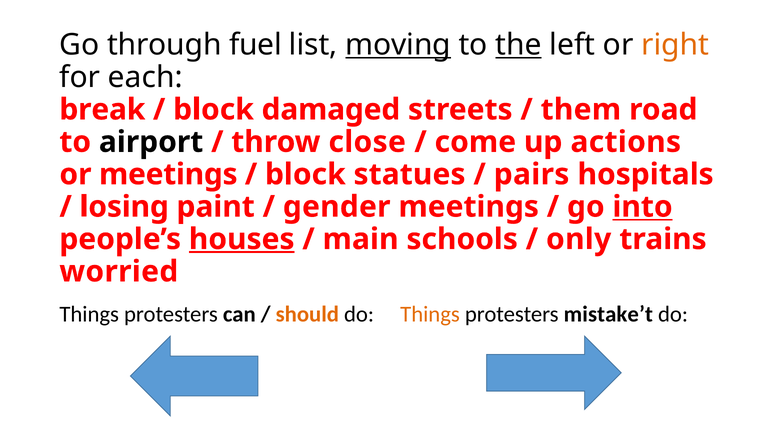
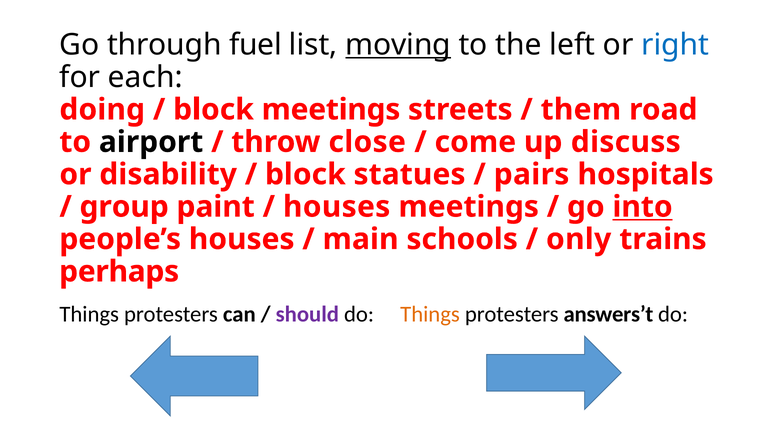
the underline: present -> none (518, 45)
right colour: orange -> blue (675, 45)
break: break -> doing (102, 110)
block damaged: damaged -> meetings (331, 110)
actions: actions -> discuss (626, 142)
or meetings: meetings -> disability (168, 174)
losing: losing -> group (124, 207)
gender: gender -> houses (337, 207)
houses underline: present -> none (242, 239)
worried: worried -> perhaps (119, 272)
should colour: orange -> purple (307, 314)
mistake’t: mistake’t -> answers’t (608, 314)
